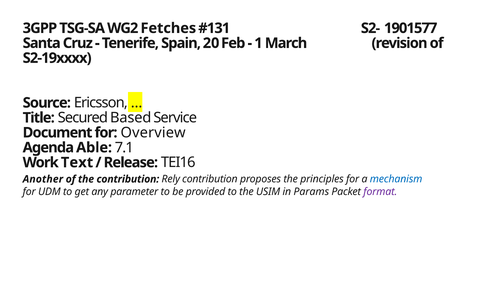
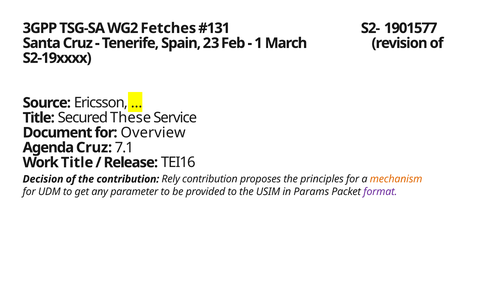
20: 20 -> 23 (211, 43)
Based: Based -> These (131, 118)
Agenda Able: Able -> Cruz (94, 147)
Work Text: Text -> Title (77, 162)
Another: Another -> Decision (43, 179)
mechanism colour: blue -> orange (396, 179)
